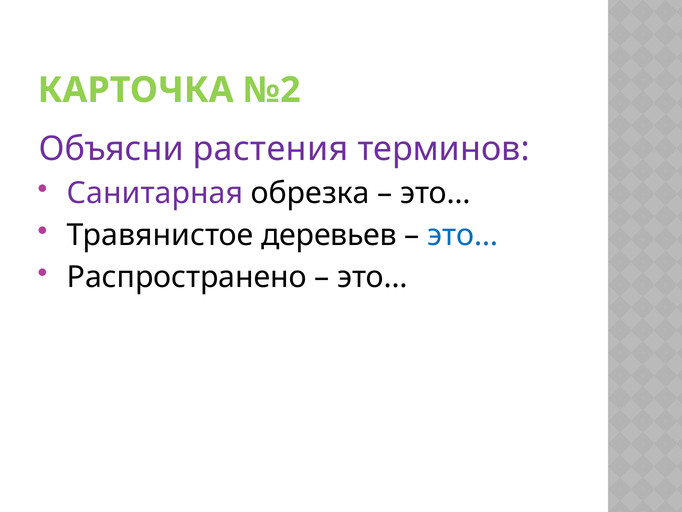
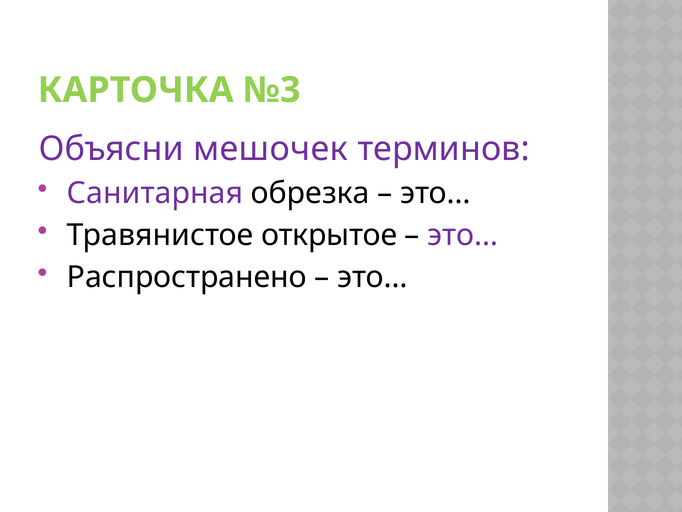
№2: №2 -> №3 (272, 90)
растения: растения -> мешочек (271, 149)
деревьев: деревьев -> открытое (329, 235)
это… colour: blue -> purple (463, 235)
